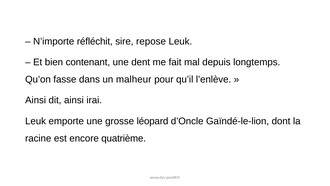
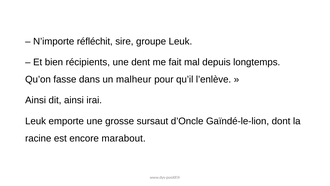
repose: repose -> groupe (151, 41)
contenant: contenant -> récipients (88, 62)
léopard: léopard -> sursaut (152, 121)
quatrième: quatrième -> marabout (124, 138)
